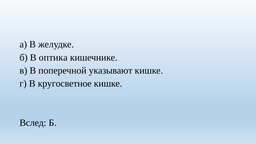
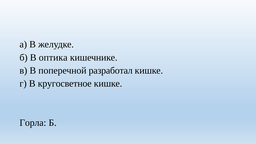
указывают: указывают -> разработал (111, 70)
Вслед: Вслед -> Горла (33, 123)
